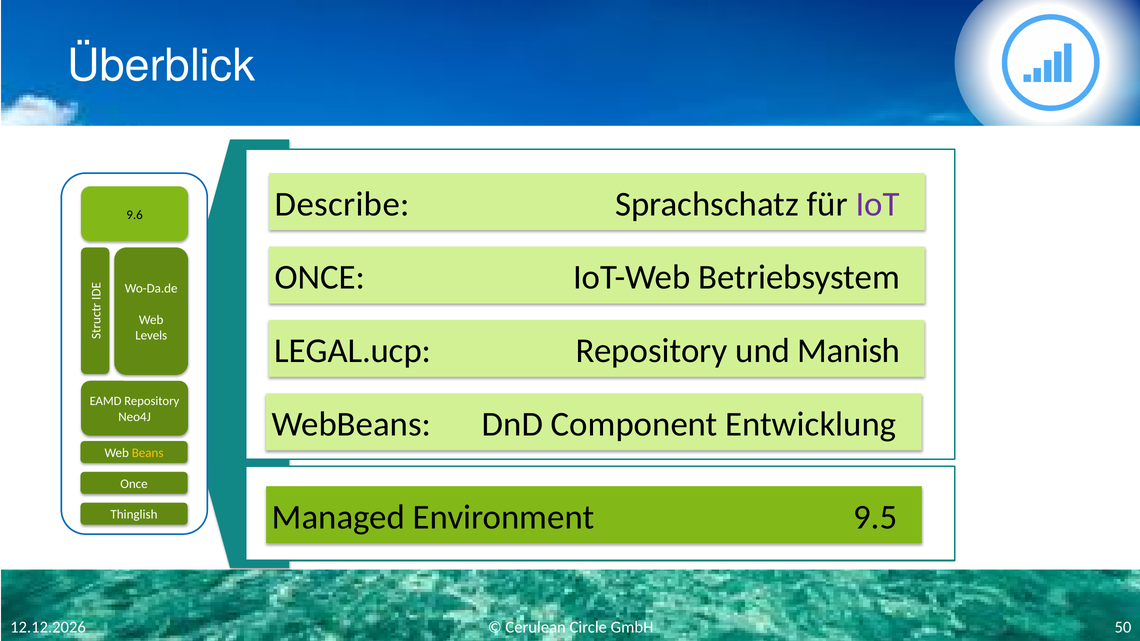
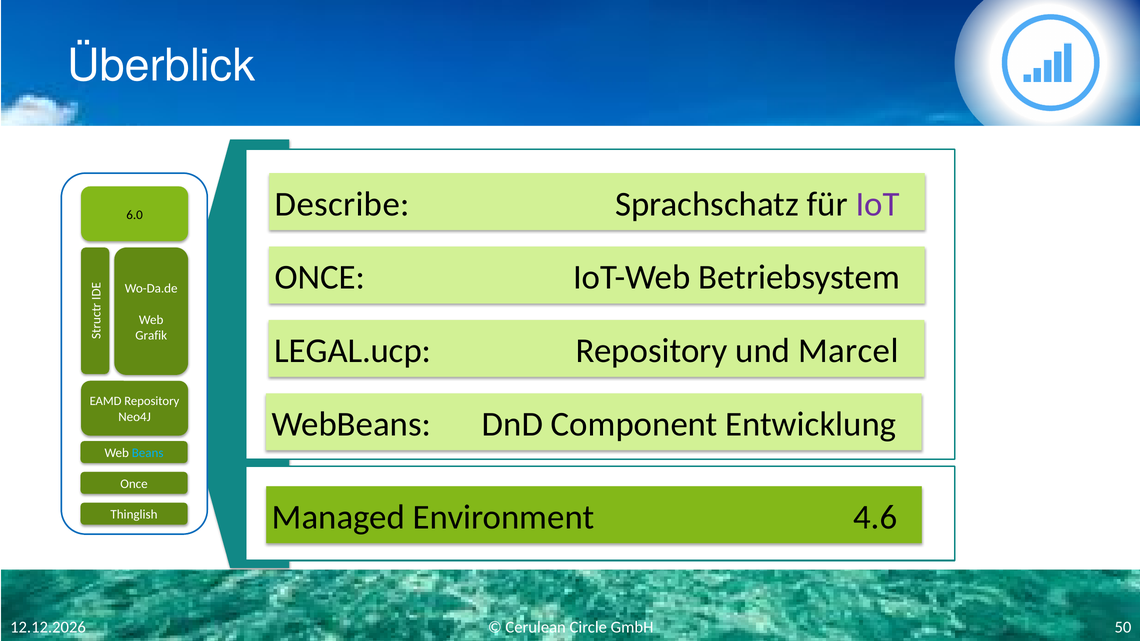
9.6: 9.6 -> 6.0 (135, 215)
Levels: Levels -> Grafik (151, 336)
Manish: Manish -> Marcel (848, 351)
Beans colour: yellow -> light blue (148, 453)
9.5: 9.5 -> 4.6 (875, 517)
